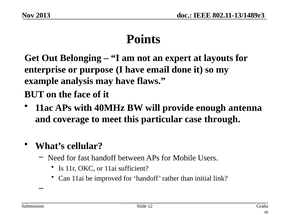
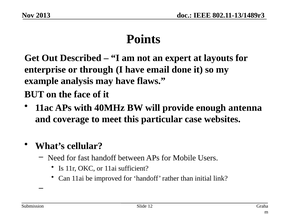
Belonging: Belonging -> Described (81, 58)
purpose: purpose -> through (96, 70)
through: through -> websites (222, 119)
